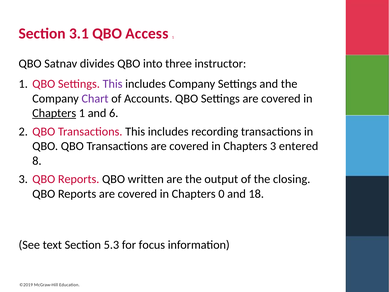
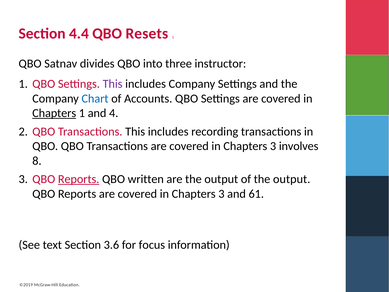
3.1: 3.1 -> 4.4 (79, 33)
Access: Access -> Resets (147, 33)
Chart colour: purple -> blue (95, 98)
6: 6 -> 4 (114, 113)
entered: entered -> involves (299, 146)
Reports underline: none -> present (79, 179)
of the closing: closing -> output (292, 179)
0: 0 -> 3 (221, 194)
18: 18 -> 61 (256, 194)
5.3: 5.3 -> 3.6 (111, 245)
